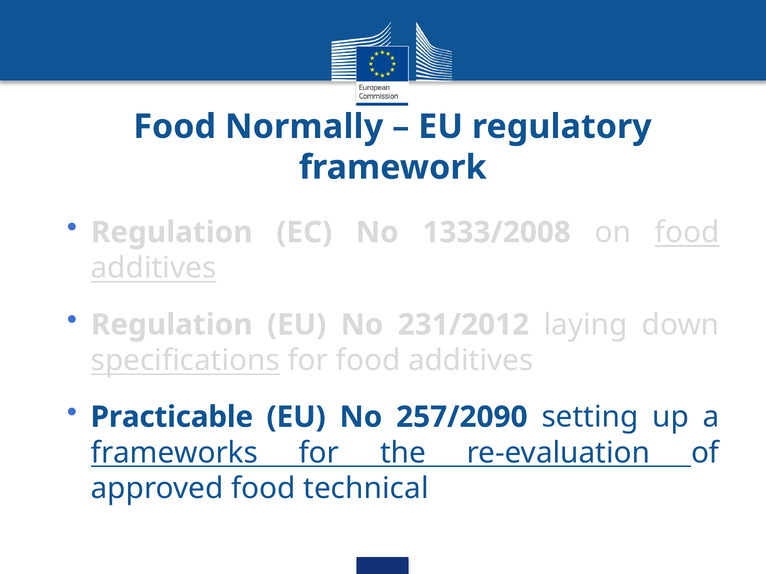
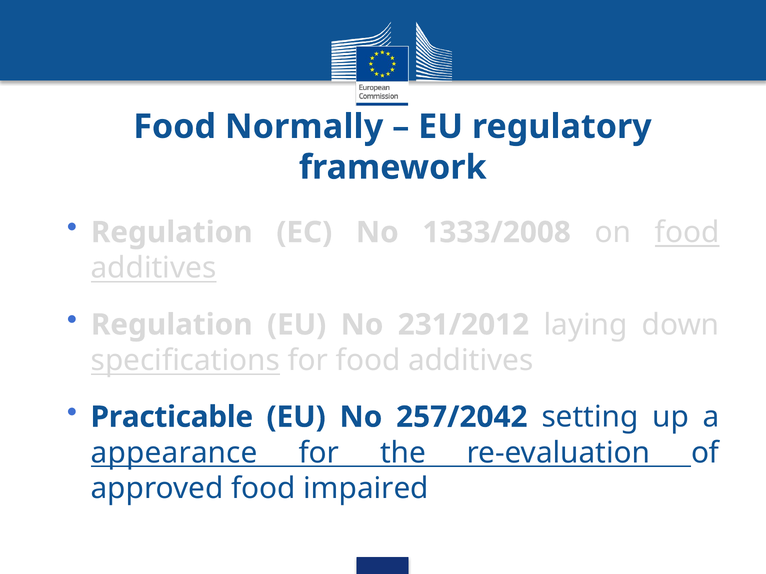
257/2090: 257/2090 -> 257/2042 (462, 417)
frameworks: frameworks -> appearance (174, 453)
technical: technical -> impaired (366, 489)
